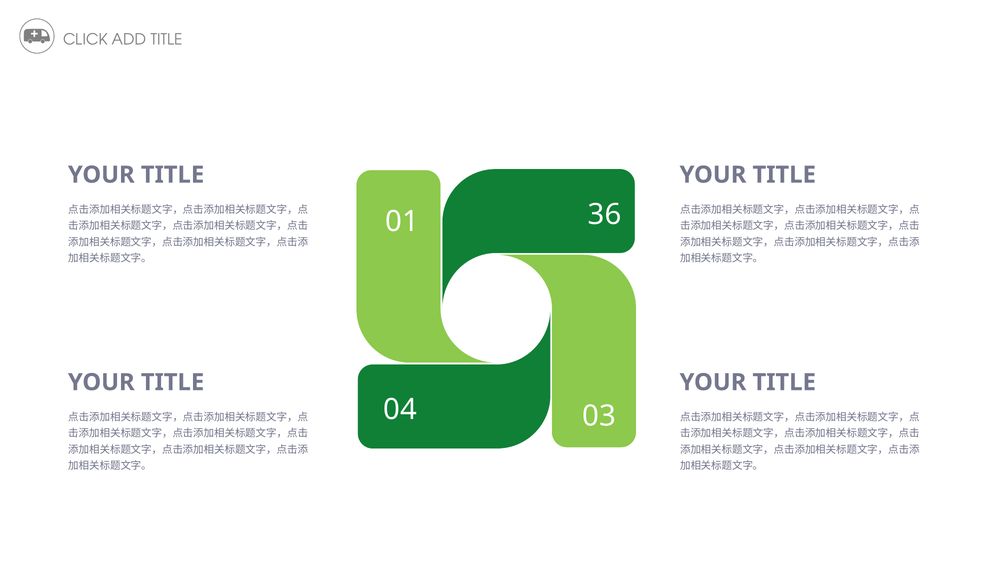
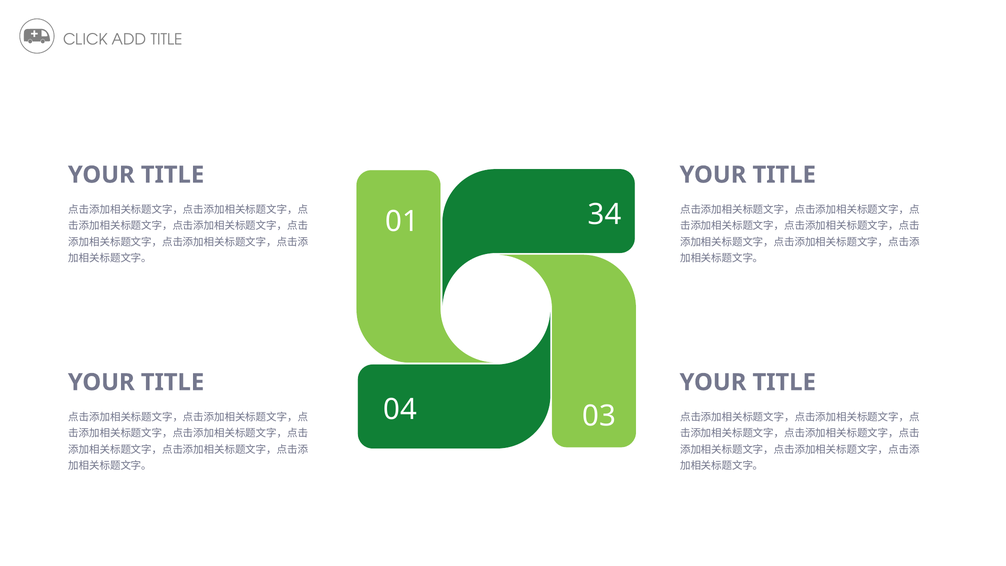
36: 36 -> 34 (605, 215)
